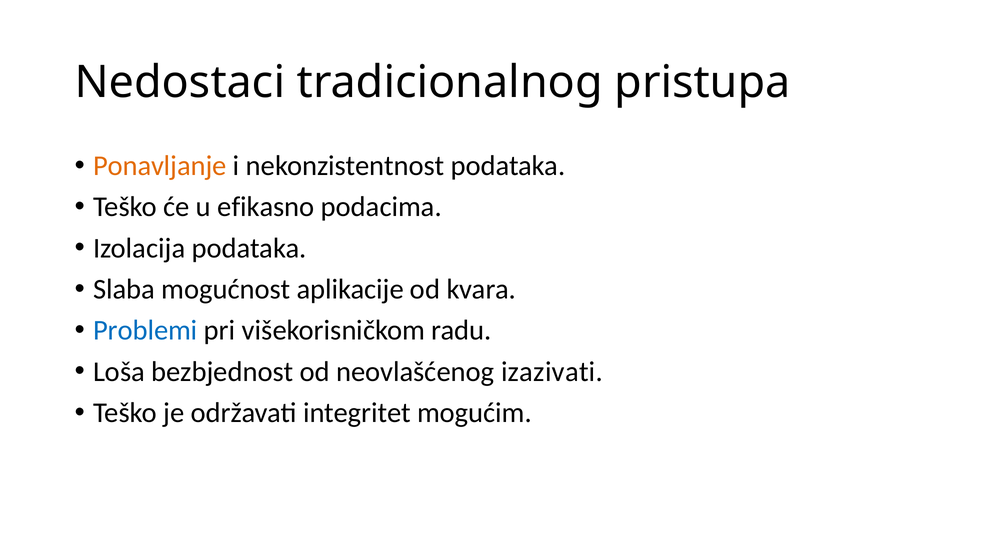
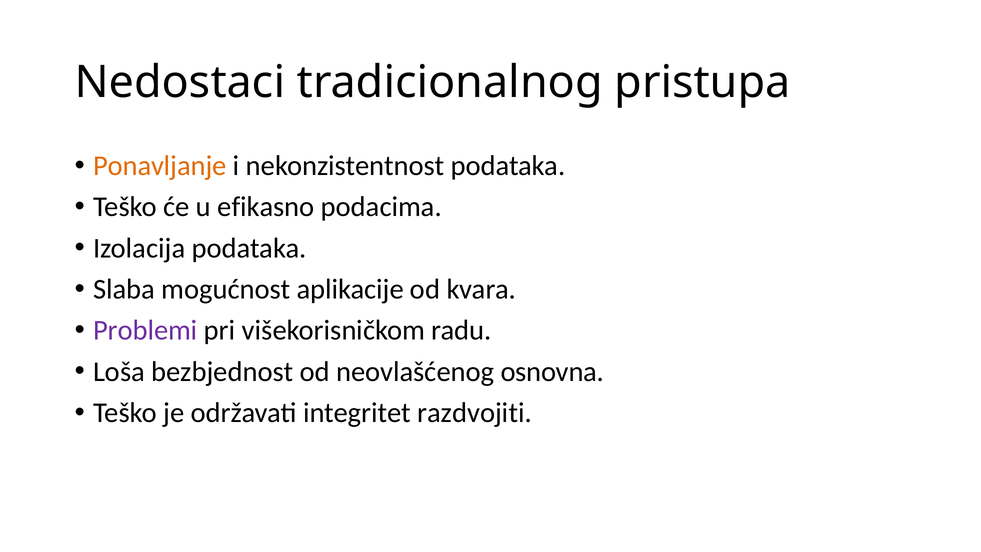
Problemi colour: blue -> purple (145, 330)
izazivati: izazivati -> osnovna (552, 371)
mogućim: mogućim -> razdvojiti (475, 413)
